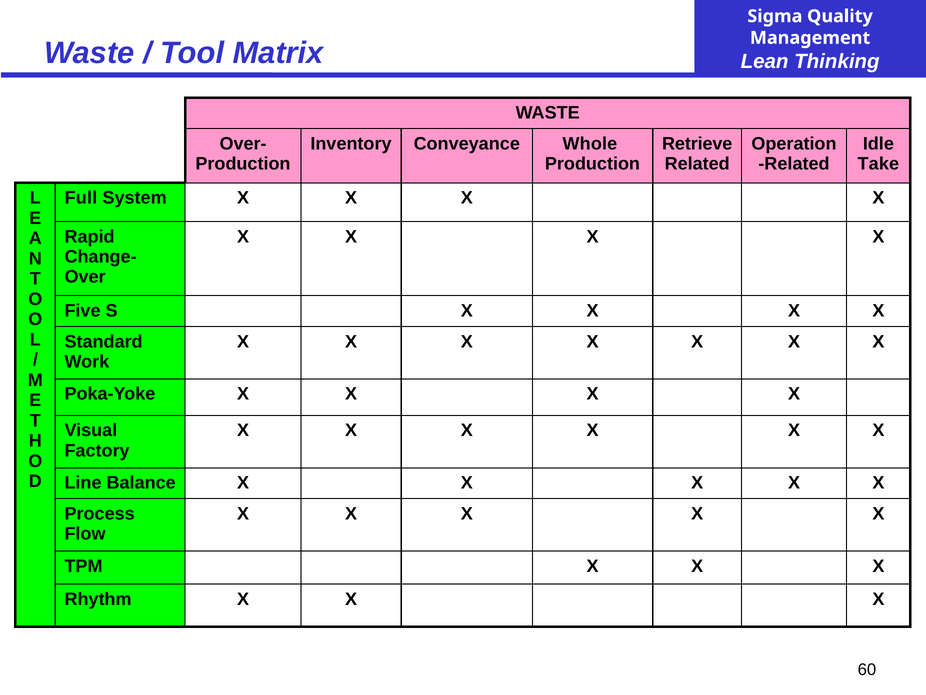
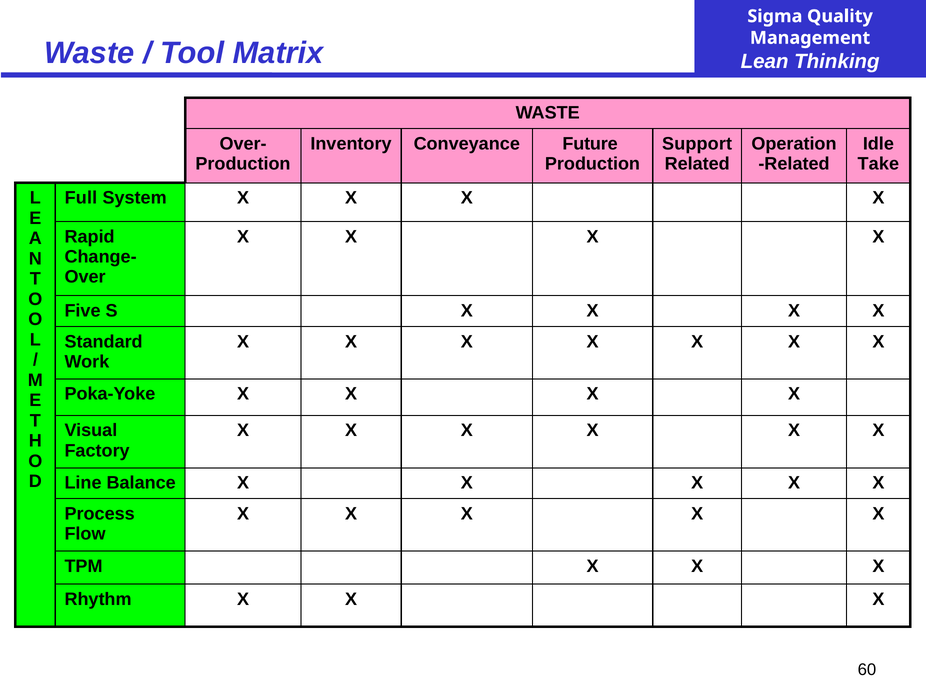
Whole: Whole -> Future (590, 144)
Retrieve: Retrieve -> Support (697, 144)
